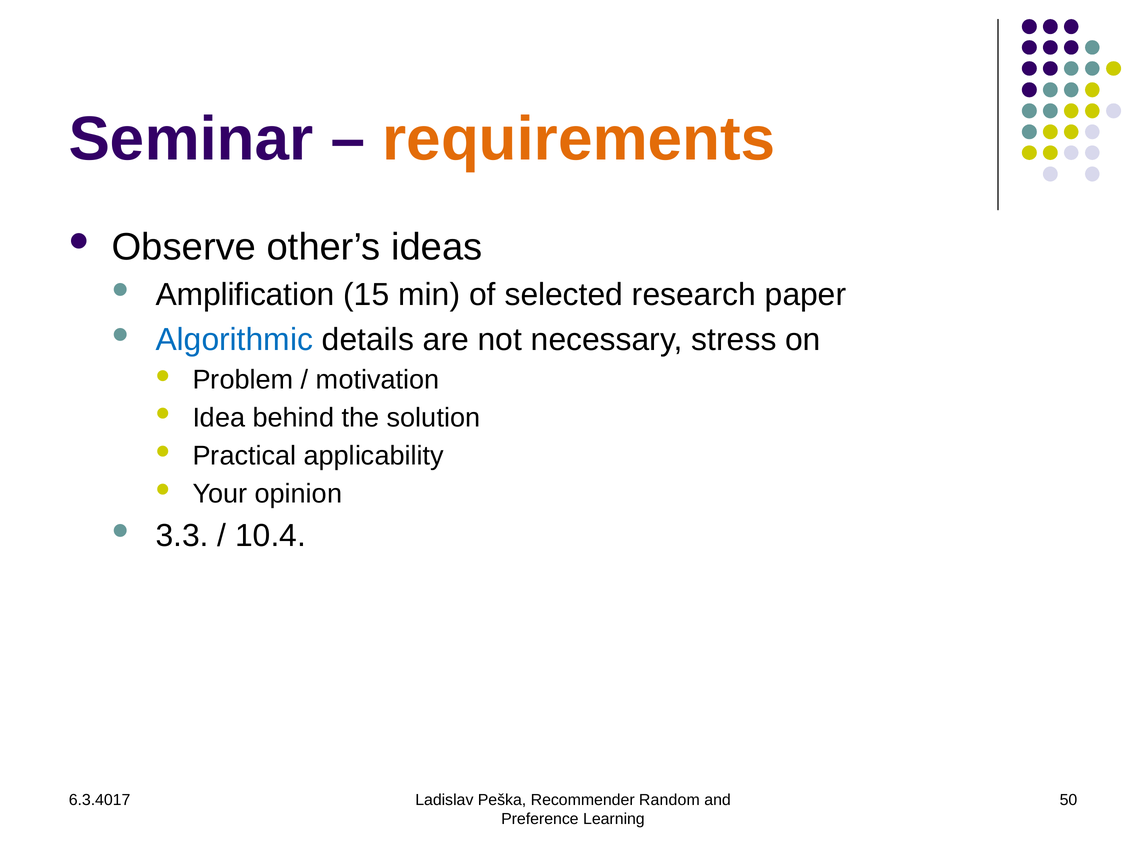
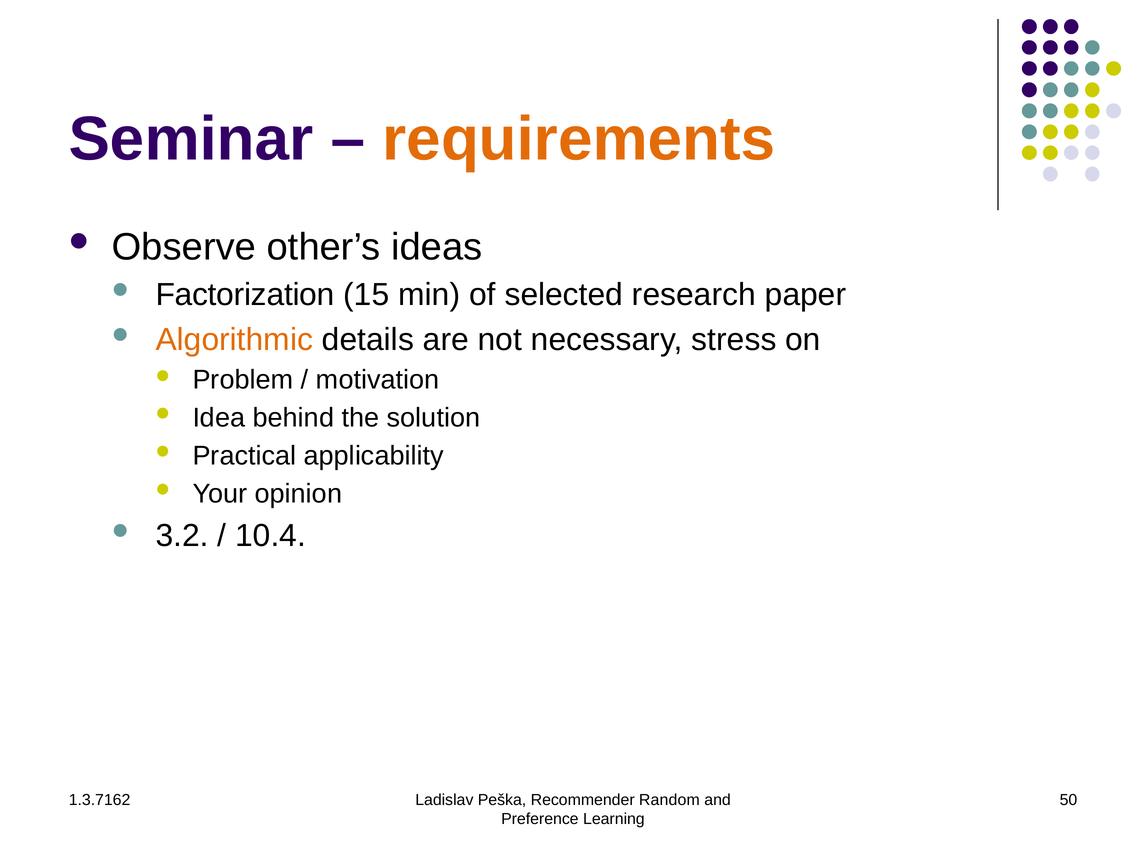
Amplification: Amplification -> Factorization (245, 295)
Algorithmic colour: blue -> orange (234, 339)
3.3: 3.3 -> 3.2 (182, 536)
6.3.4017: 6.3.4017 -> 1.3.7162 (100, 800)
